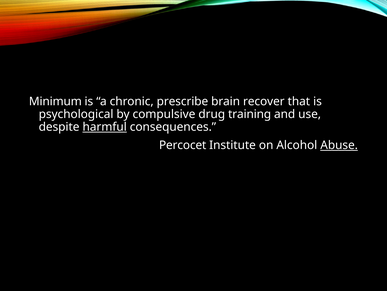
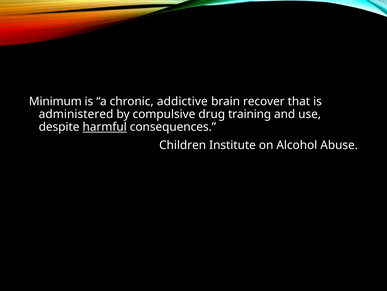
prescribe: prescribe -> addictive (182, 101)
psychological: psychological -> administered (76, 114)
Percocet: Percocet -> Children (183, 145)
Abuse underline: present -> none (339, 145)
